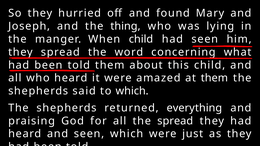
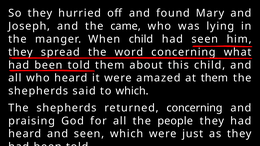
thing: thing -> came (126, 26)
returned everything: everything -> concerning (195, 108)
the spread: spread -> people (175, 121)
